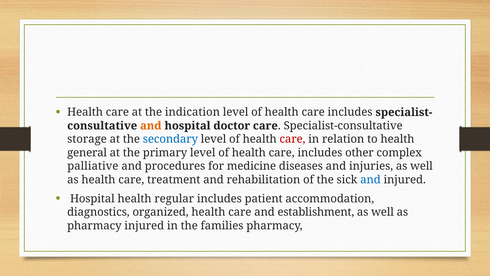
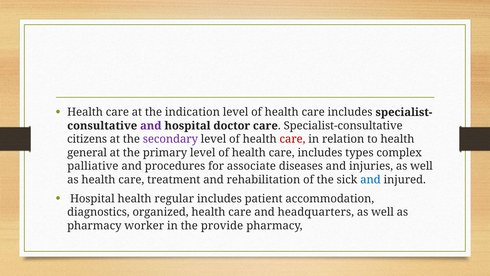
and colour: orange -> purple (151, 126)
storage: storage -> citizens (87, 139)
secondary colour: blue -> purple (170, 139)
other: other -> types (359, 153)
medicine: medicine -> associate (251, 166)
establishment: establishment -> headquarters (316, 212)
pharmacy injured: injured -> worker (144, 225)
families: families -> provide (222, 225)
